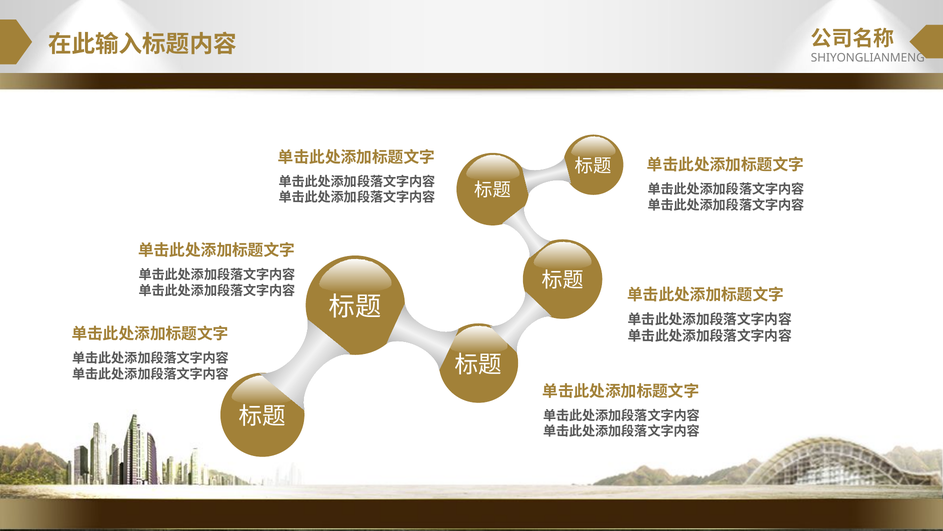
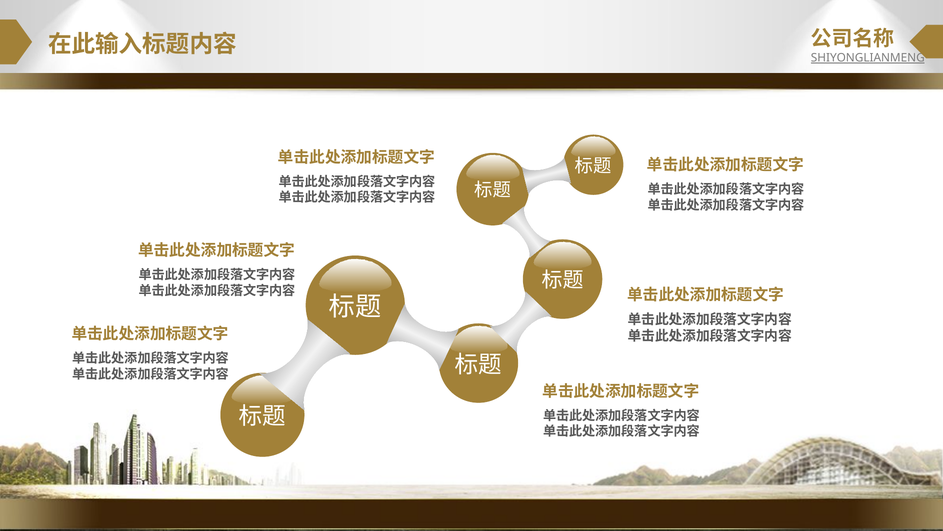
SHIYONGLIANMENG underline: none -> present (868, 58)
